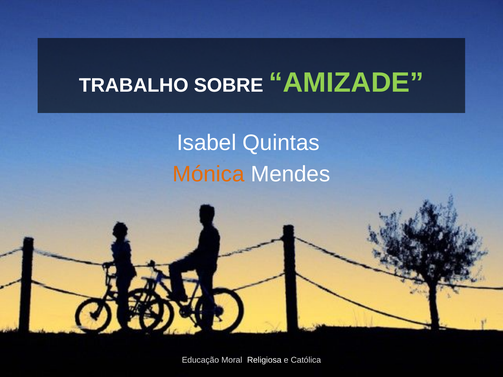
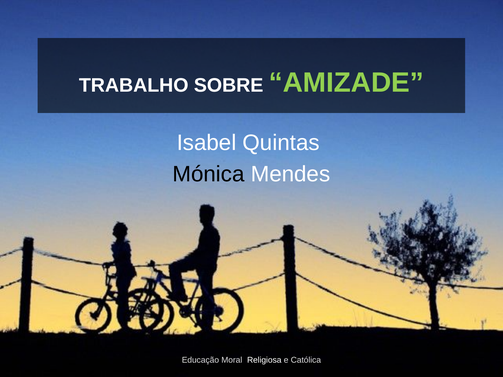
Mónica colour: orange -> black (208, 174)
